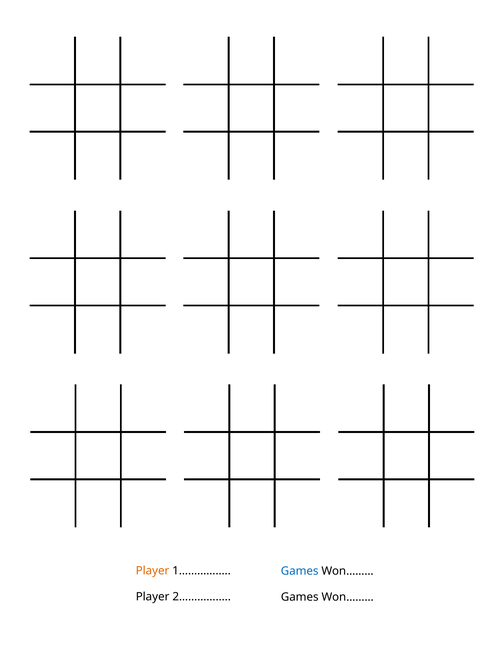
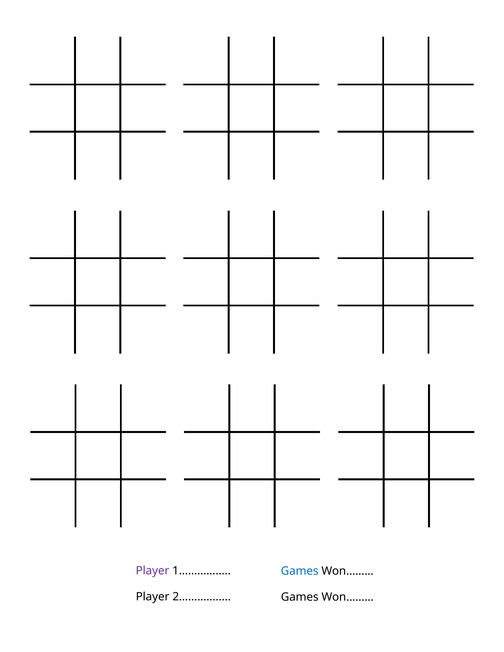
Player colour: orange -> purple (152, 571)
